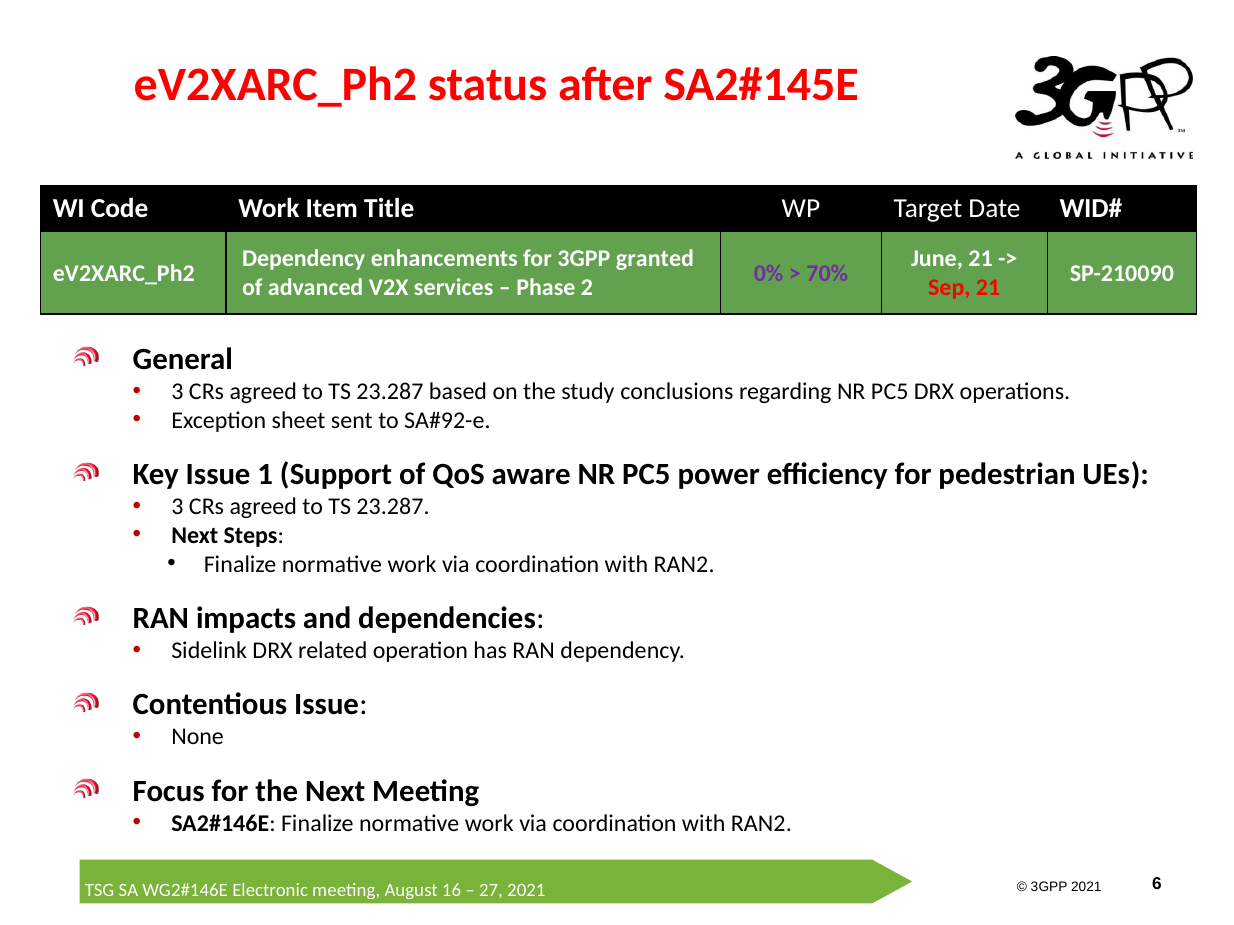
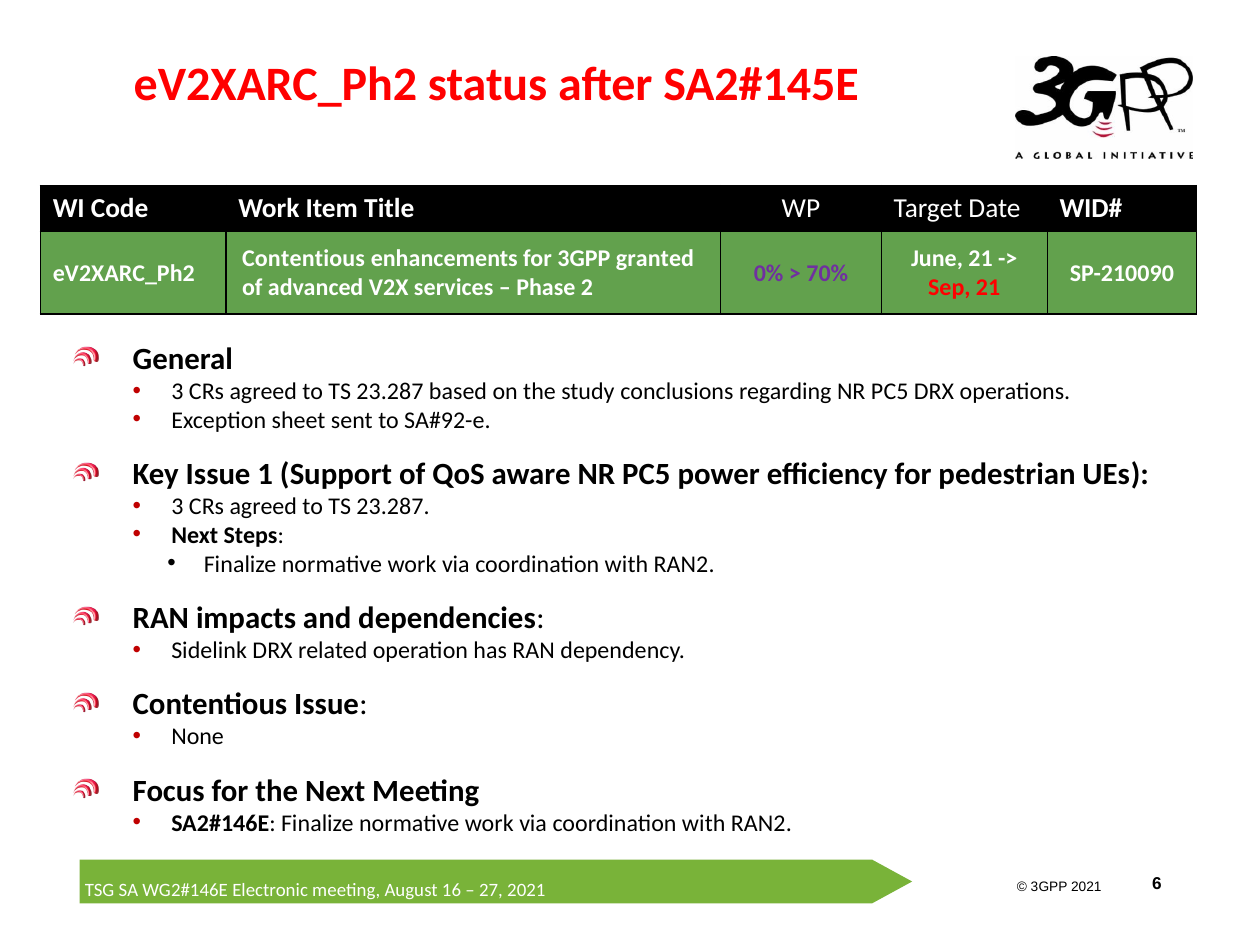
Dependency: Dependency -> Contentious (304, 259)
